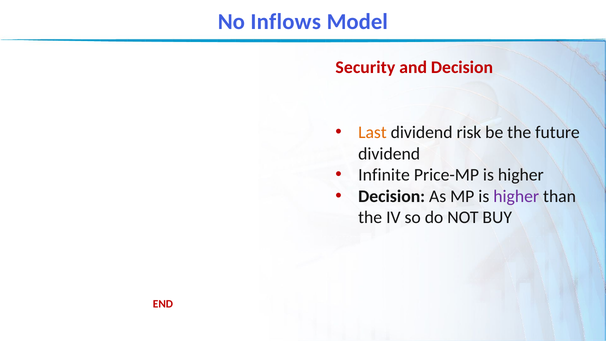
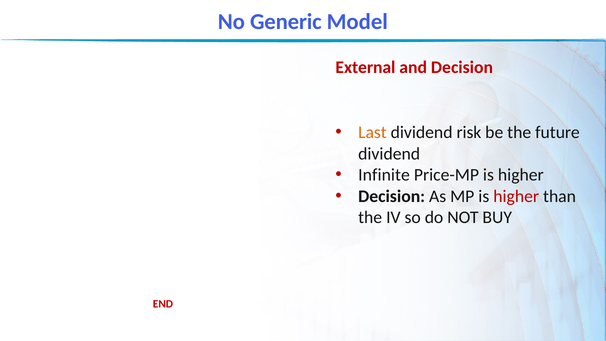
Inflows: Inflows -> Generic (286, 22)
Security: Security -> External (365, 67)
higher colour: purple -> red (516, 196)
